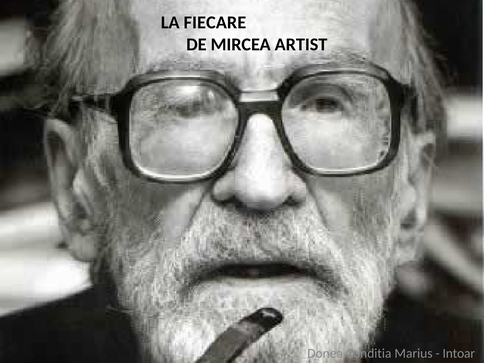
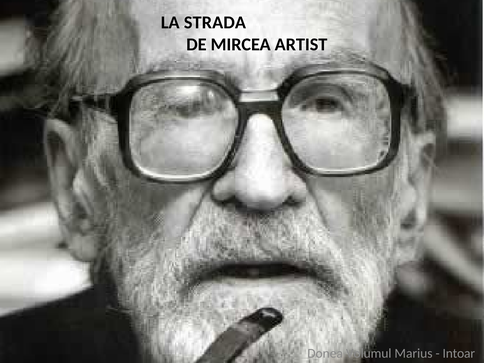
FIECARE: FIECARE -> STRADA (215, 23)
Conditia: Conditia -> Volumul (369, 353)
